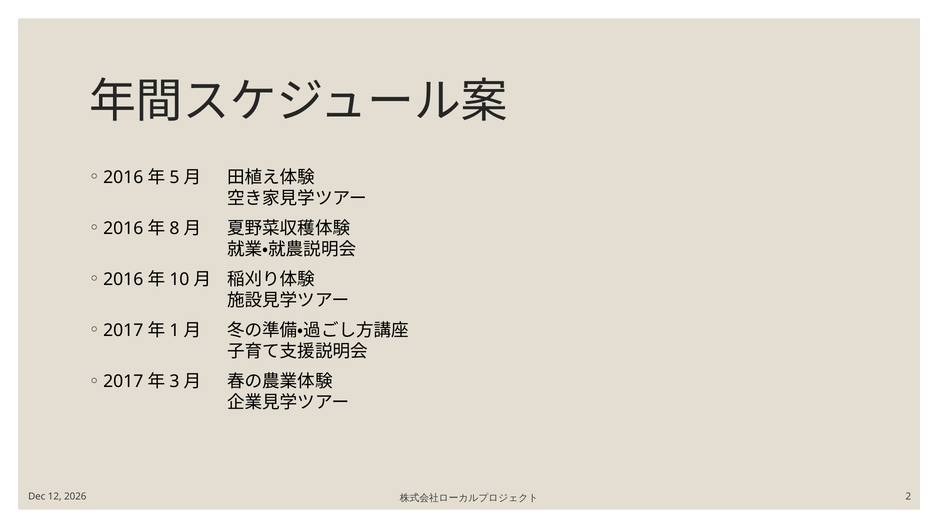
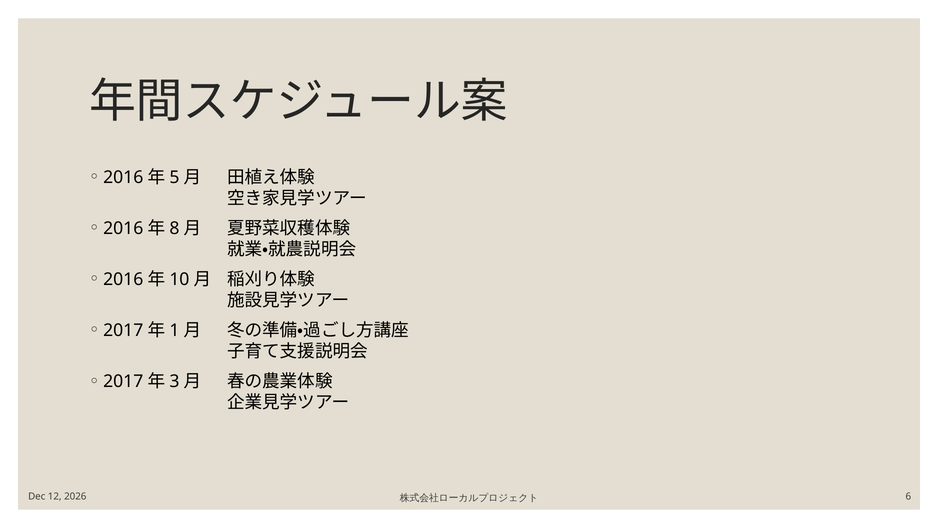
2: 2 -> 6 (908, 496)
